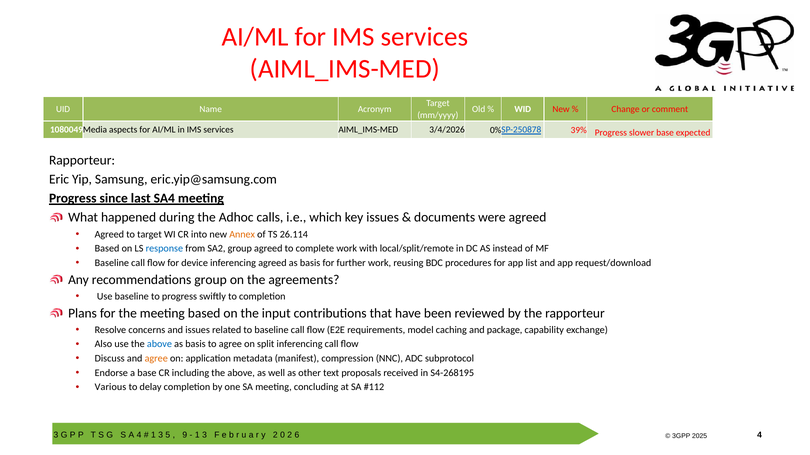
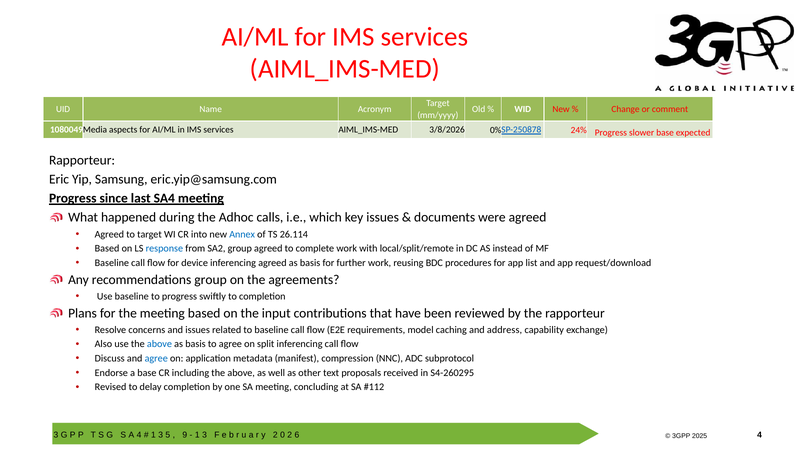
3/4/2026: 3/4/2026 -> 3/8/2026 (447, 130)
39%: 39% -> 24% (579, 130)
Annex colour: orange -> blue (242, 235)
package: package -> address (505, 330)
agree colour: orange -> blue (156, 359)
S4-268195: S4-268195 -> S4-260295 (452, 373)
Various: Various -> Revised (111, 388)
